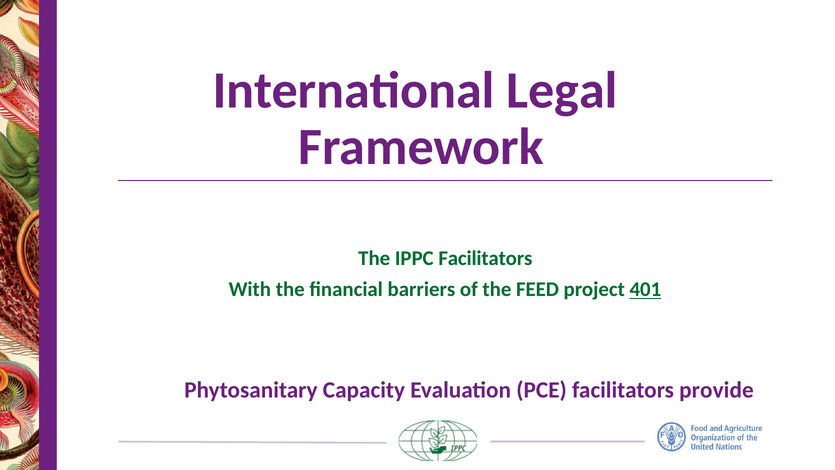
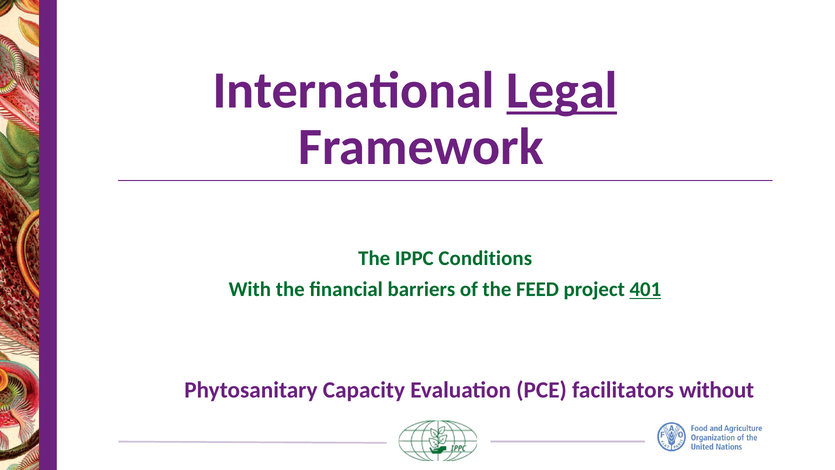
Legal underline: none -> present (562, 90)
IPPC Facilitators: Facilitators -> Conditions (485, 258)
provide: provide -> without (717, 390)
